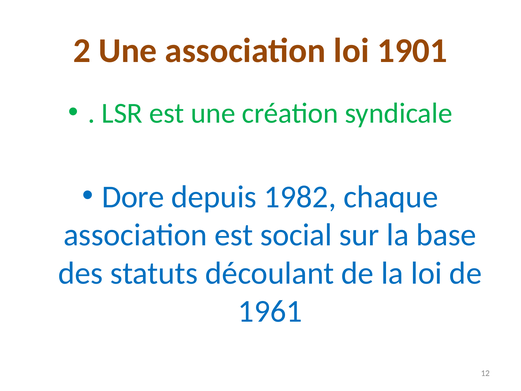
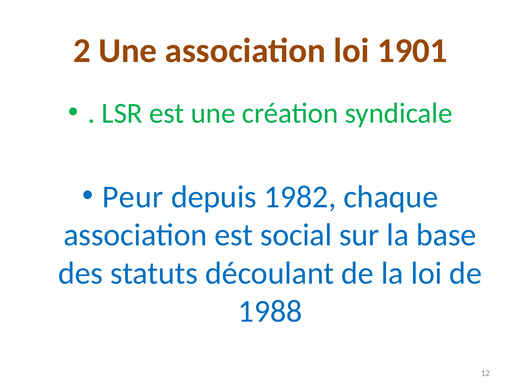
Dore: Dore -> Peur (133, 197)
1961: 1961 -> 1988 (270, 311)
